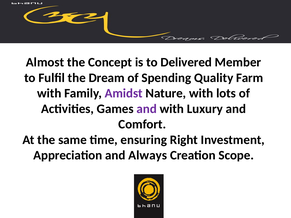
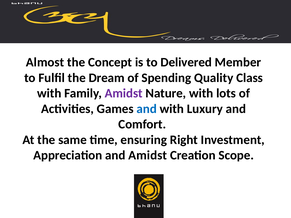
Farm: Farm -> Class (250, 78)
and colour: purple -> blue (147, 109)
and Always: Always -> Amidst (148, 155)
